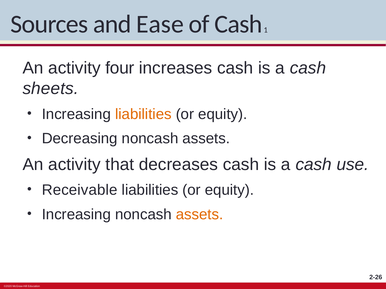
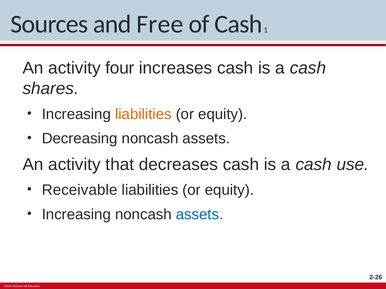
Ease: Ease -> Free (160, 24)
sheets: sheets -> shares (51, 89)
assets colour: orange -> blue (200, 215)
